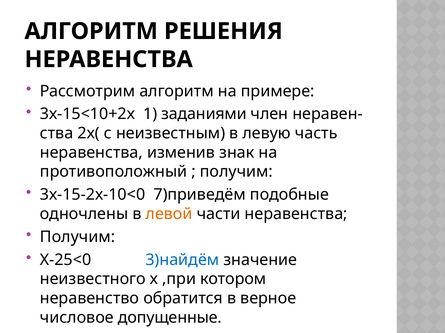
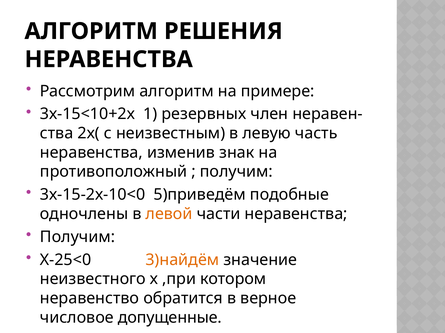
заданиями: заданиями -> резервных (204, 114)
7)приведём: 7)приведём -> 5)приведём (200, 195)
3)найдём colour: blue -> orange (182, 260)
